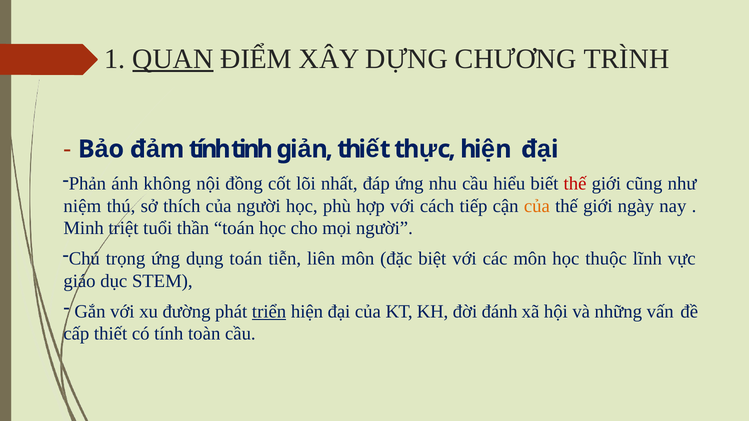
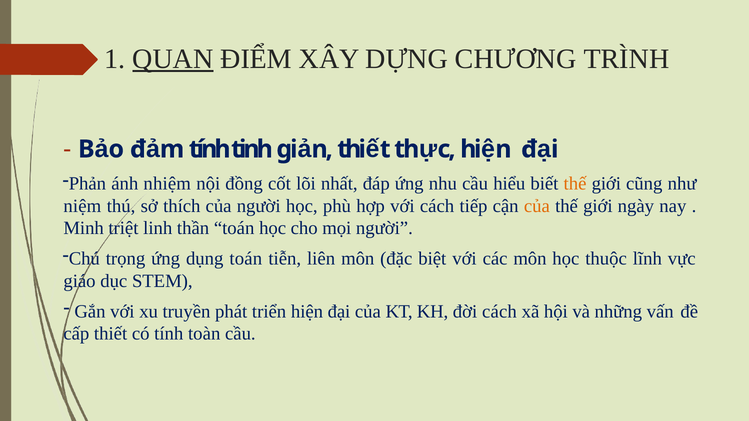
không: không -> nhiệm (167, 184)
thế colour: red -> orange (575, 184)
tuổi: tuổi -> linh (158, 228)
đường: đường -> truyền (186, 312)
triển underline: present -> none (269, 312)
đời đánh: đánh -> cách (499, 312)
